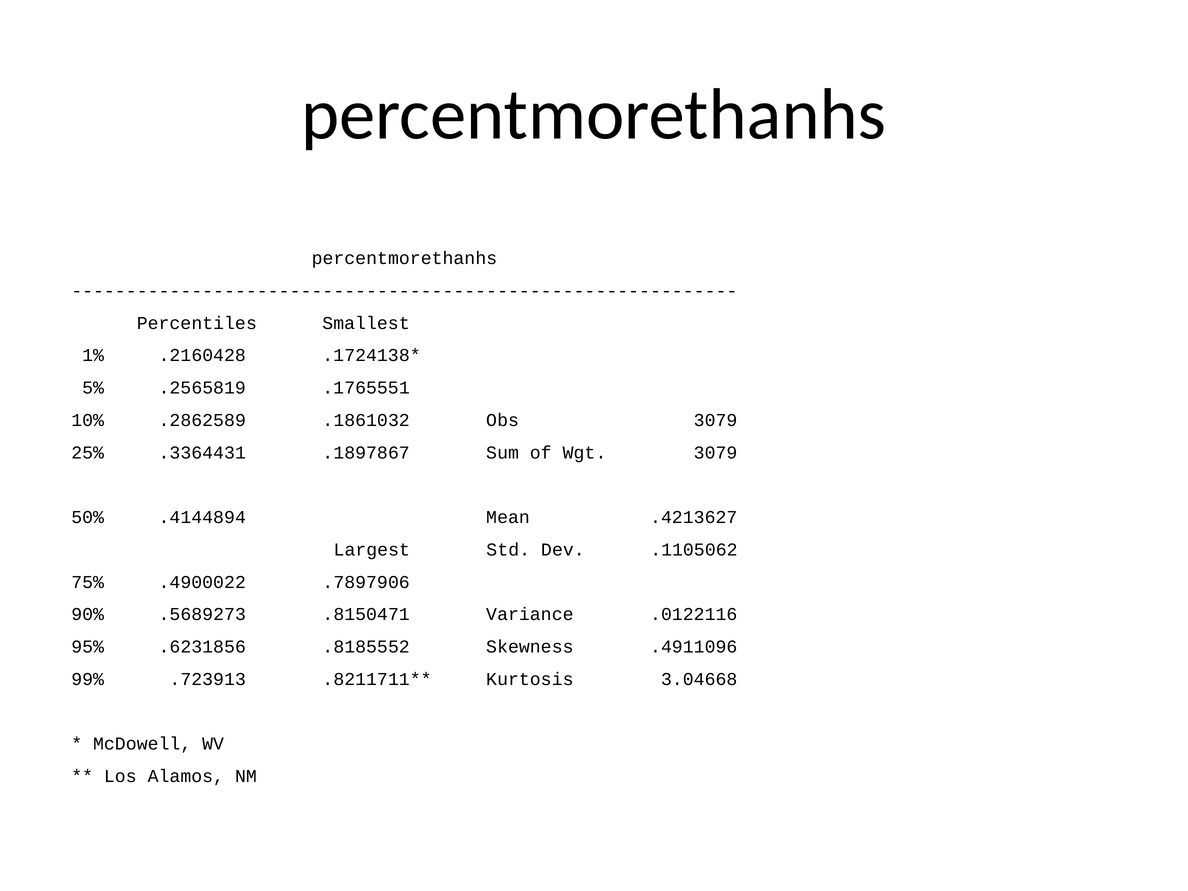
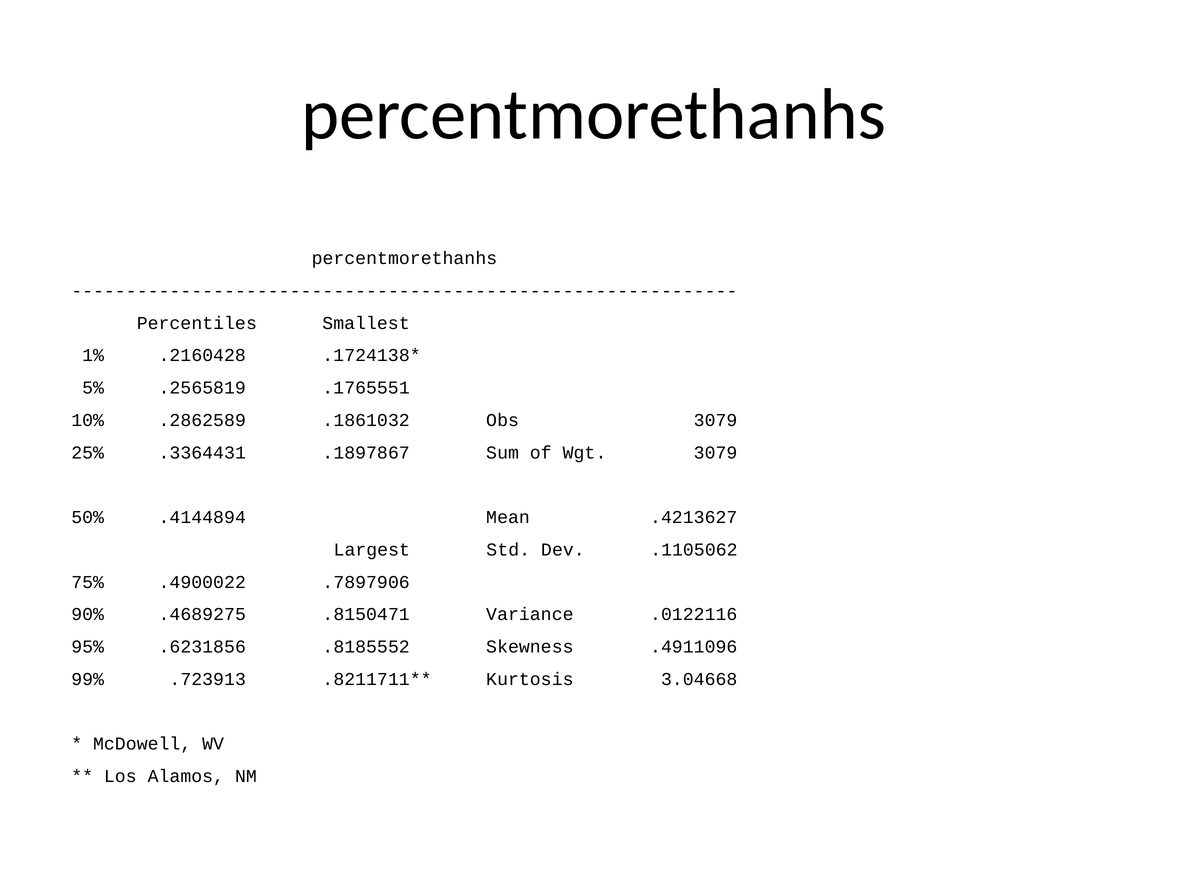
.5689273: .5689273 -> .4689275 (202, 614)
